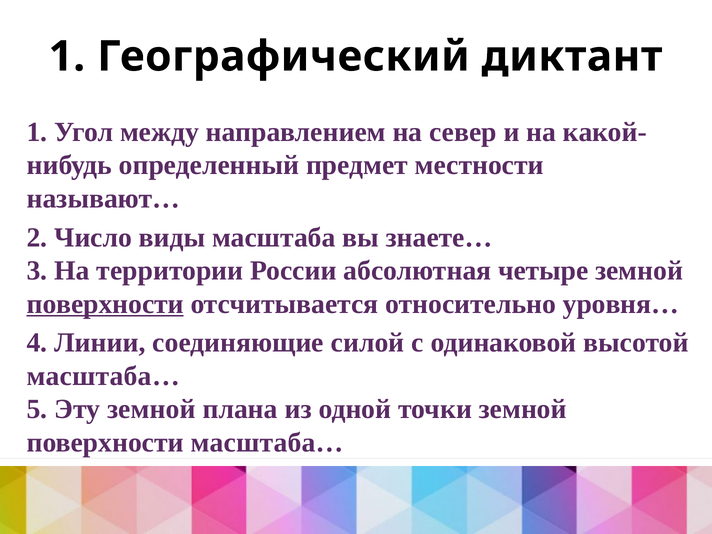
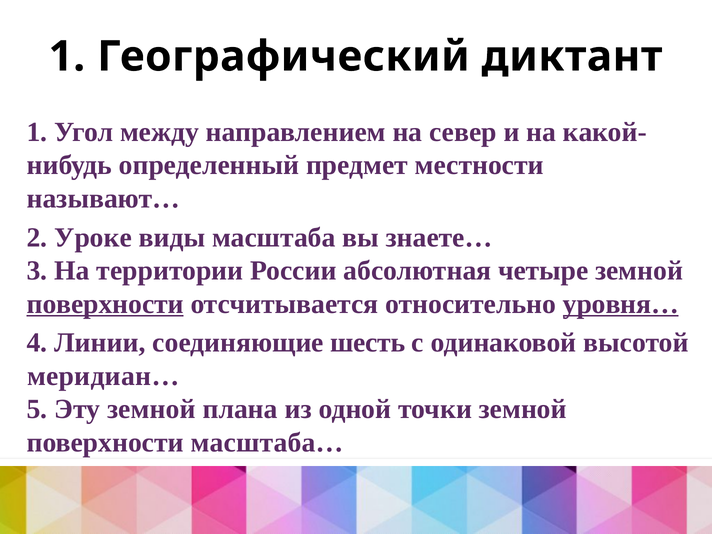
Число: Число -> Уроке (93, 237)
уровня… underline: none -> present (621, 304)
силой: силой -> шесть (368, 343)
масштаба…: масштаба… -> меридиан… (103, 376)
